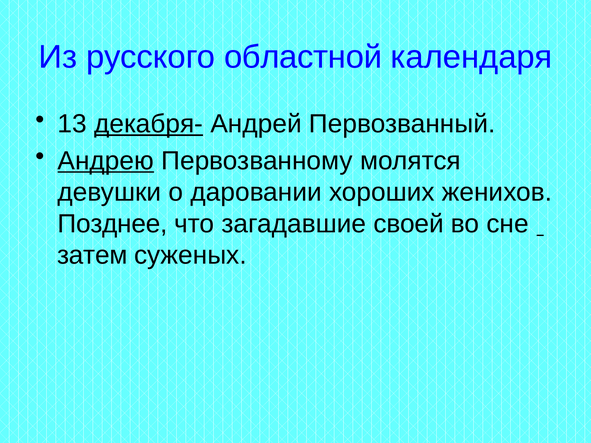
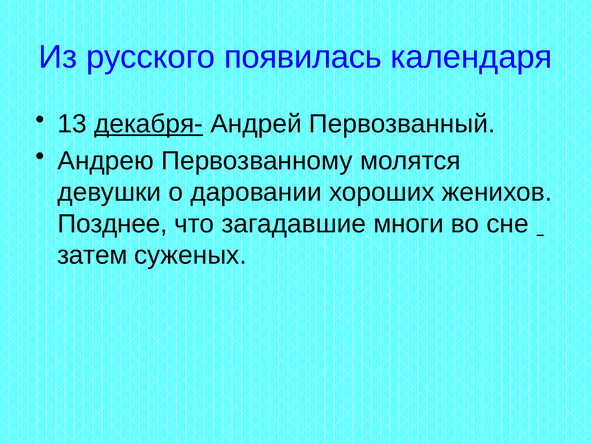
областной: областной -> появилась (303, 57)
Андрею underline: present -> none (106, 161)
своей: своей -> многи (409, 224)
